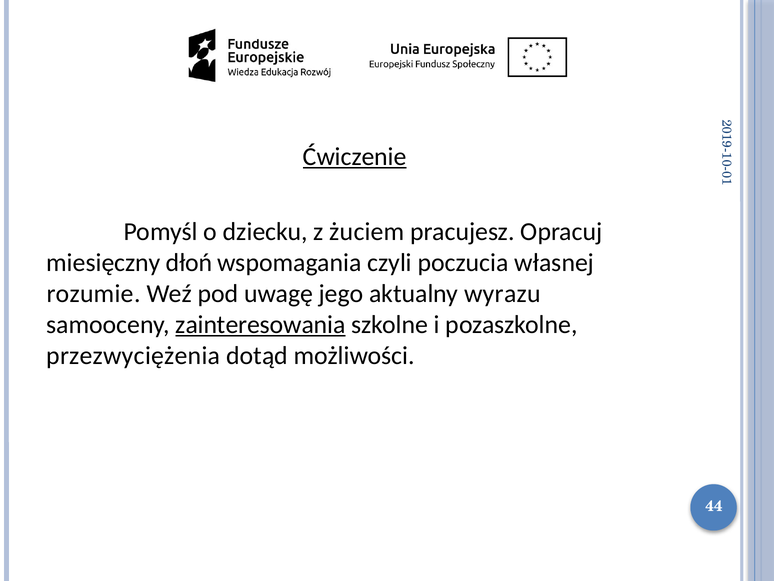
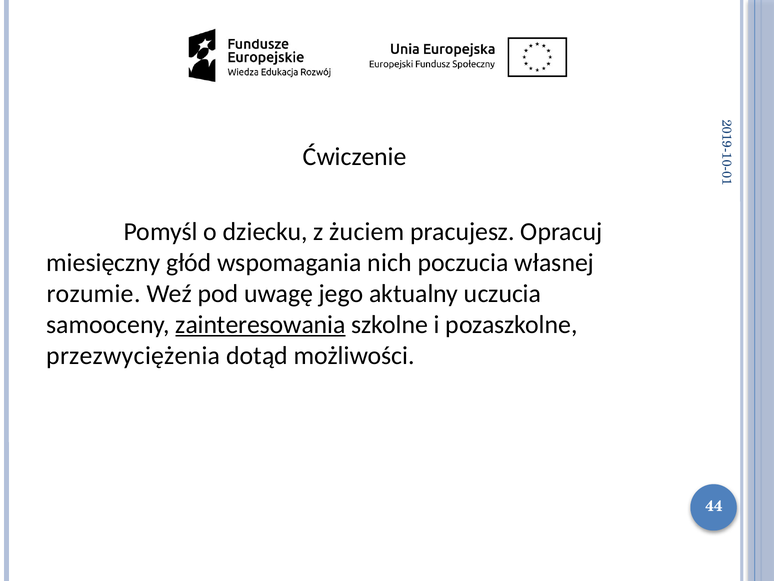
Ćwiczenie underline: present -> none (355, 157)
dłoń: dłoń -> głód (189, 262)
czyli: czyli -> nich (390, 262)
wyrazu: wyrazu -> uczucia (503, 293)
